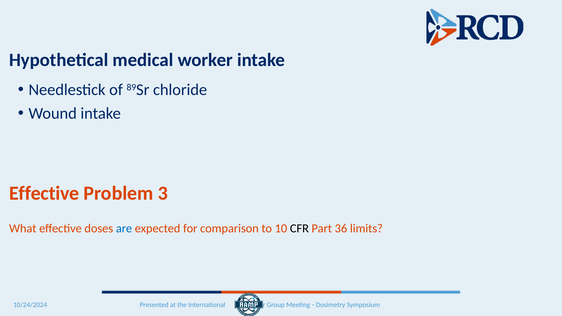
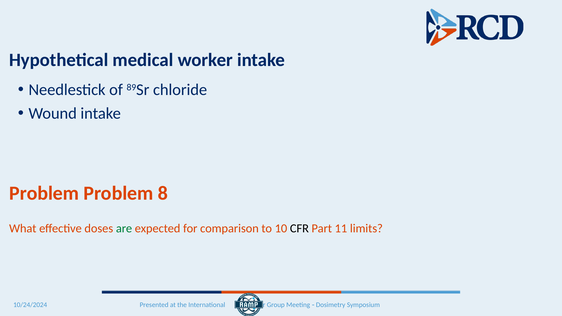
Effective: Effective -> Problem (44, 193)
3: 3 -> 8 (163, 193)
are colour: blue -> green (124, 228)
36: 36 -> 11 (341, 228)
